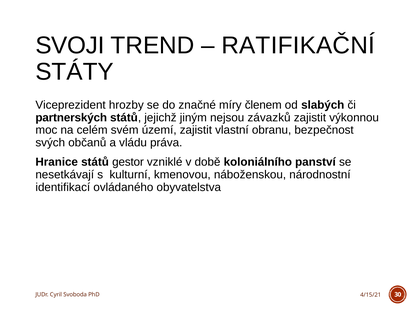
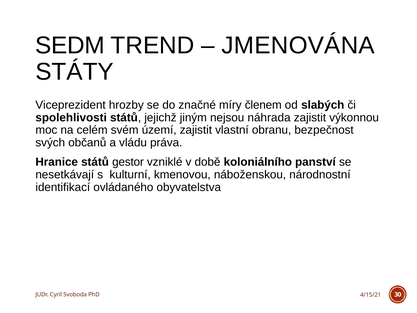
SVOJI: SVOJI -> SEDM (70, 45)
RATIFIKAČNÍ: RATIFIKAČNÍ -> JMENOVÁNA (298, 45)
partnerských: partnerských -> spolehlivosti (71, 118)
závazků: závazků -> náhrada (269, 118)
